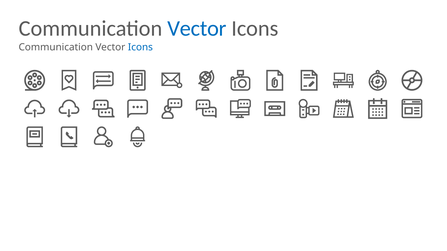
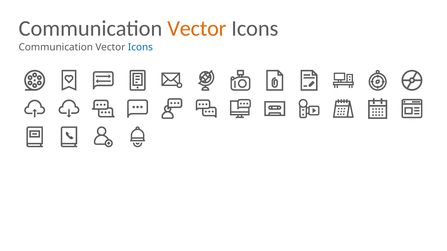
Vector colour: blue -> orange (197, 29)
